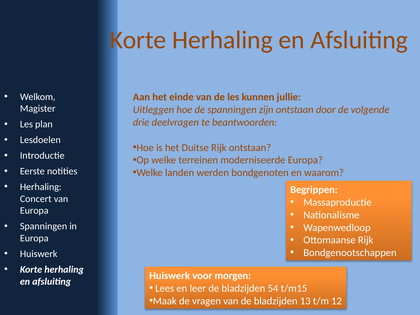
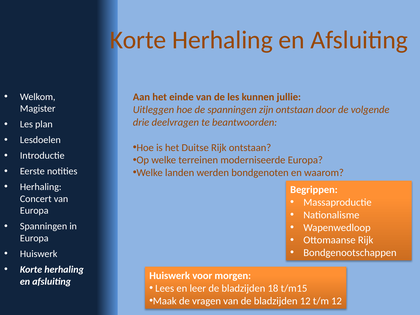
54: 54 -> 18 (273, 288)
bladzijden 13: 13 -> 12 (305, 301)
